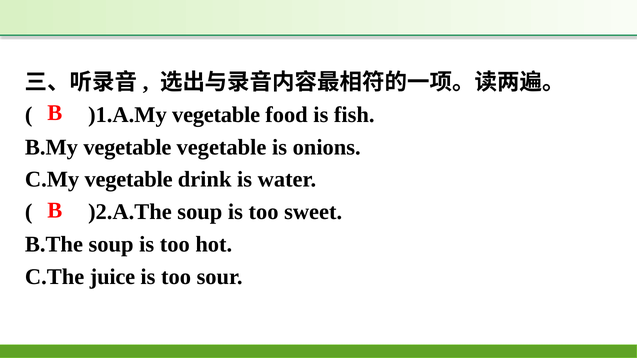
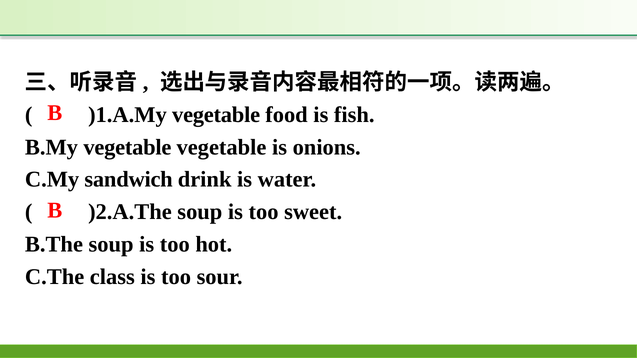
C.My vegetable: vegetable -> sandwich (129, 180)
juice: juice -> class (112, 277)
